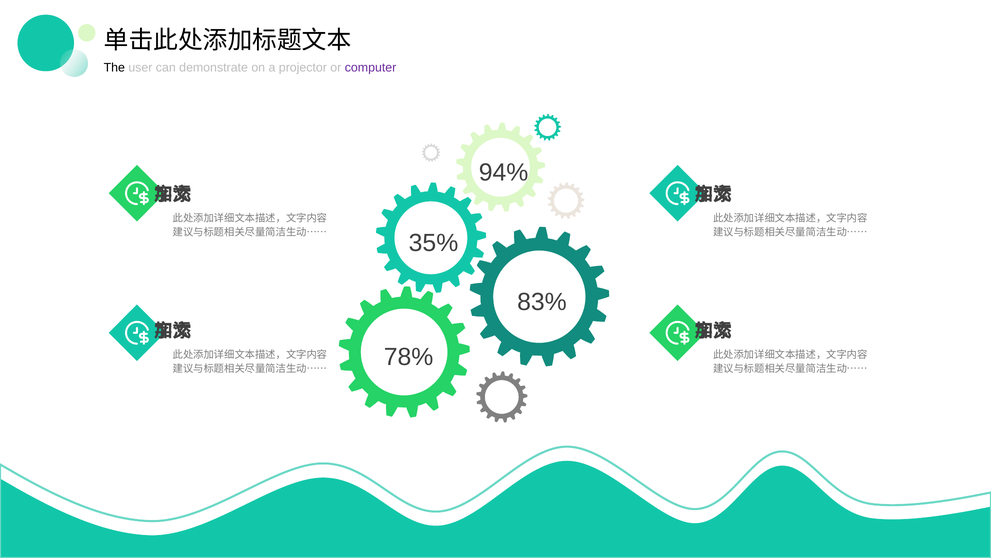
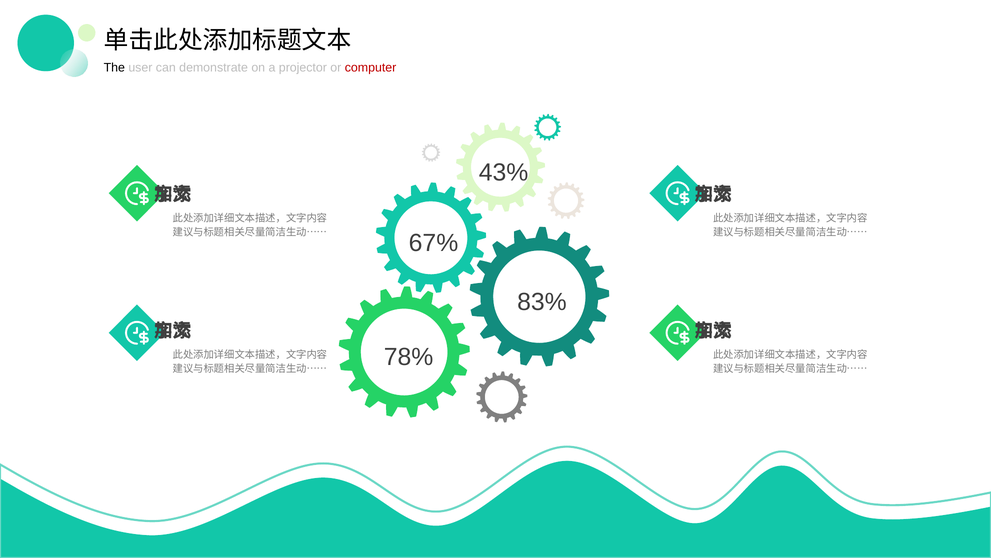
computer colour: purple -> red (371, 67)
94%: 94% -> 43% (504, 172)
35%: 35% -> 67% (434, 243)
